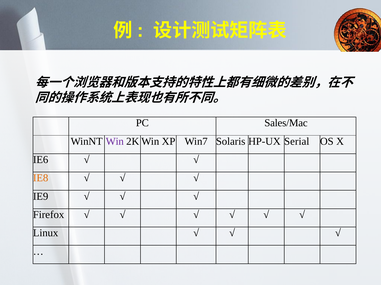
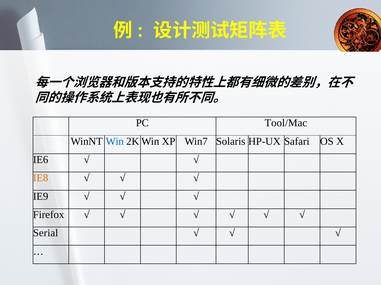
Sales/Mac: Sales/Mac -> Tool/Mac (286, 123)
Win colour: purple -> blue (115, 142)
Serial: Serial -> Safari (297, 142)
Linux: Linux -> Serial (46, 234)
